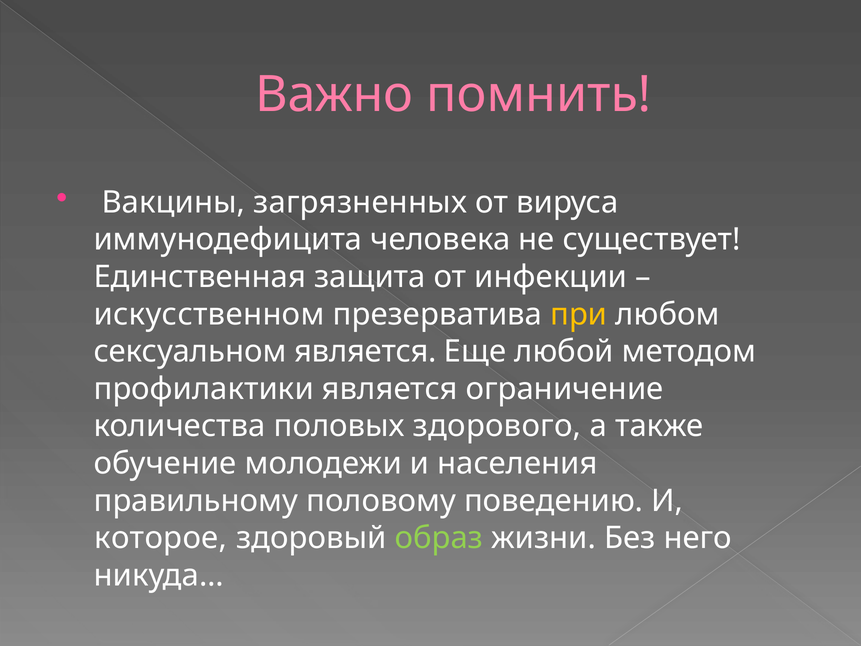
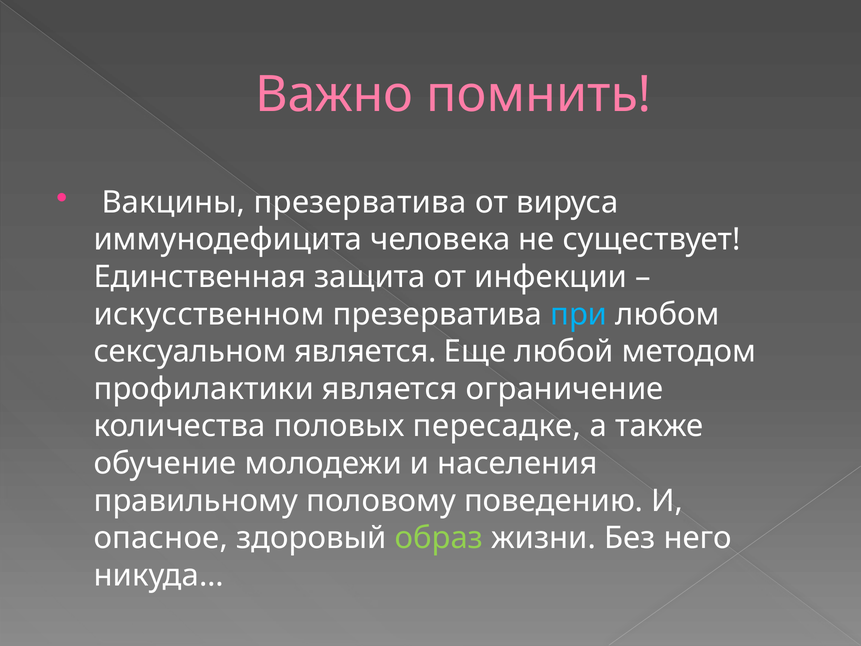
Вакцины загрязненных: загрязненных -> презерватива (360, 202)
при colour: yellow -> light blue (579, 314)
здорового: здорового -> пересадке (497, 426)
которое: которое -> опасное (161, 538)
